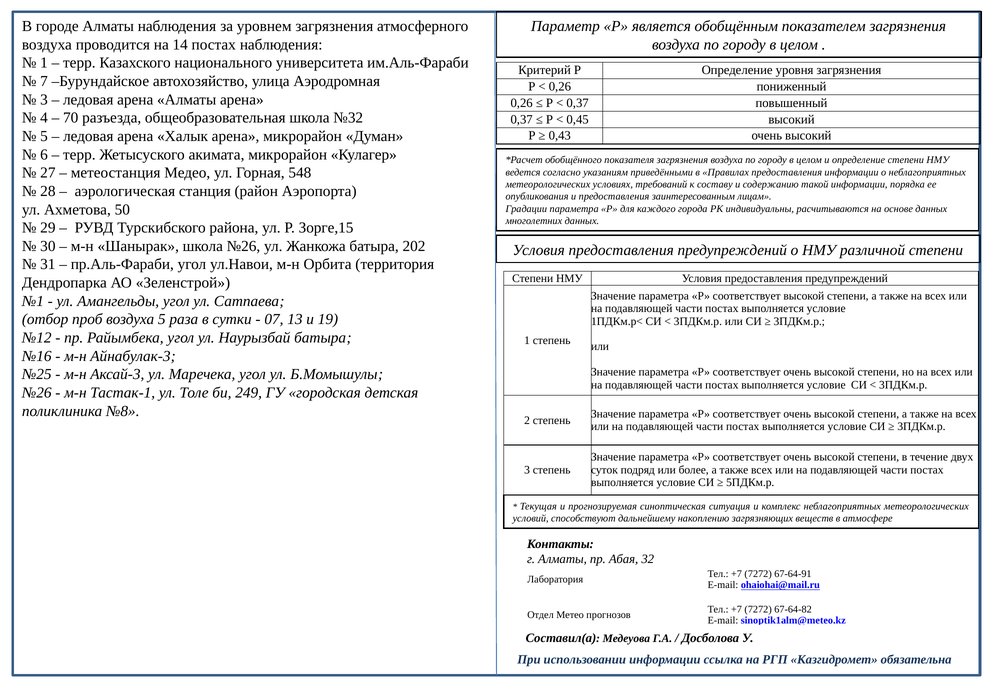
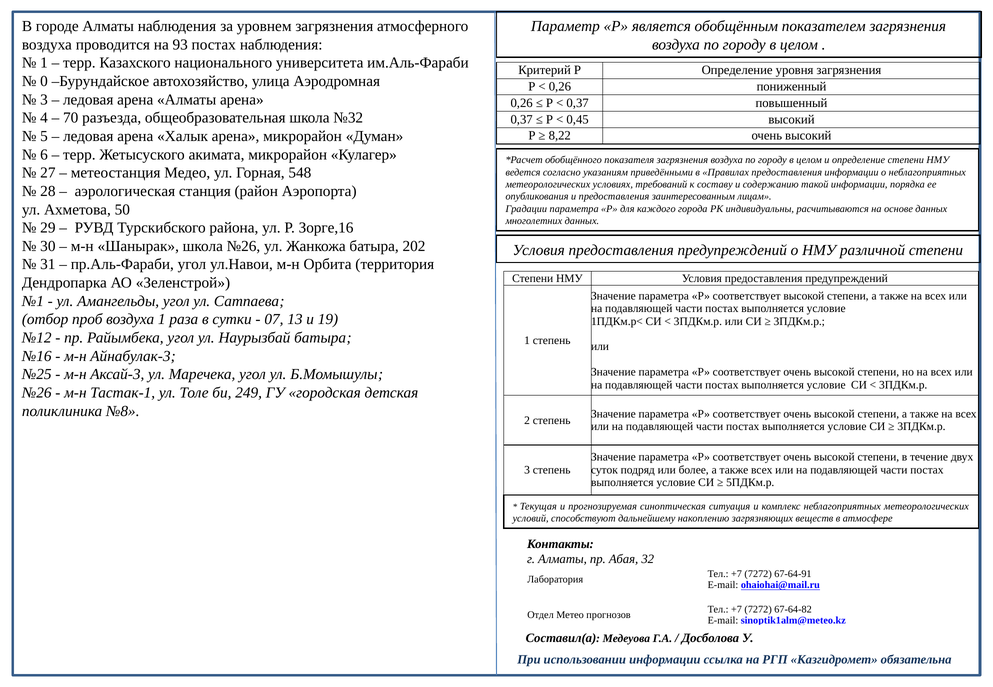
14: 14 -> 93 (180, 45)
7: 7 -> 0 (44, 81)
0,43: 0,43 -> 8,22 (560, 136)
Зорге,15: Зорге,15 -> Зорге,16 (326, 228)
воздуха 5: 5 -> 1 (162, 320)
